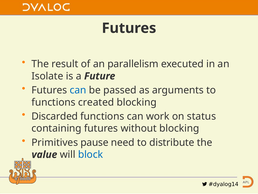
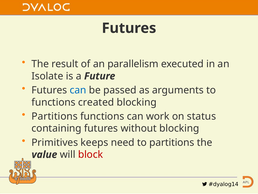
Discarded: Discarded -> Partitions (55, 116)
pause: pause -> keeps (94, 142)
to distribute: distribute -> partitions (172, 142)
block colour: blue -> red (91, 154)
